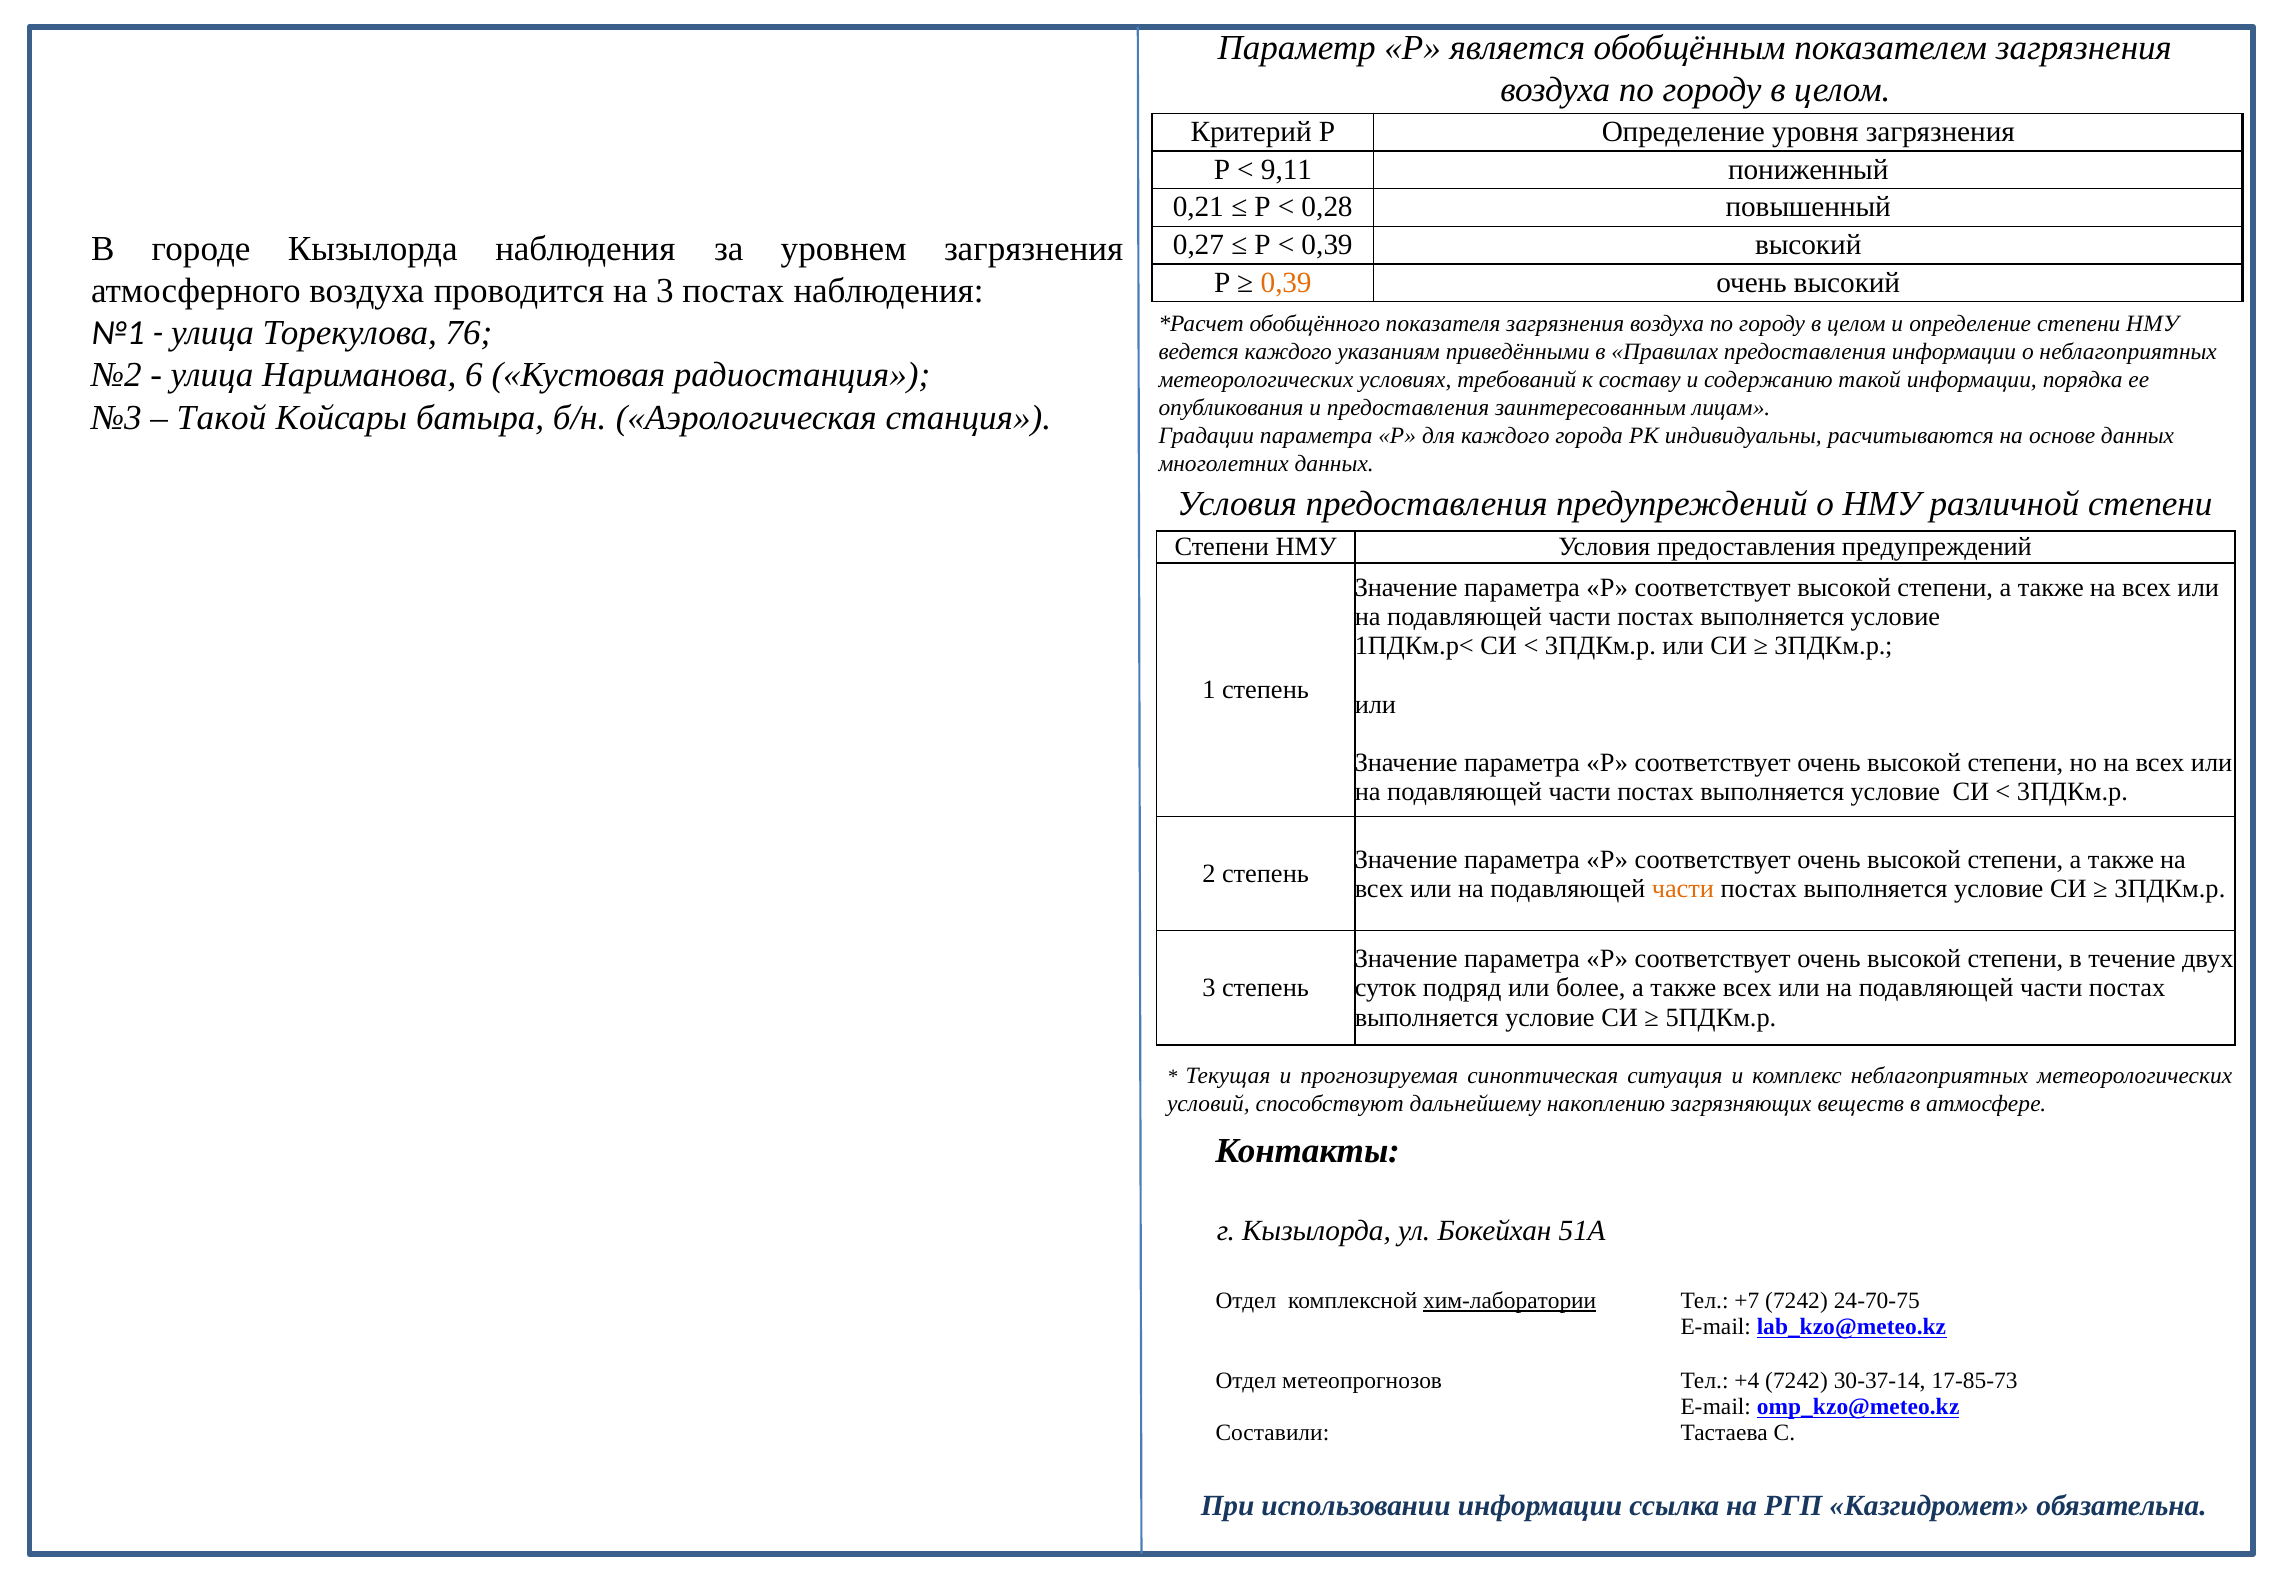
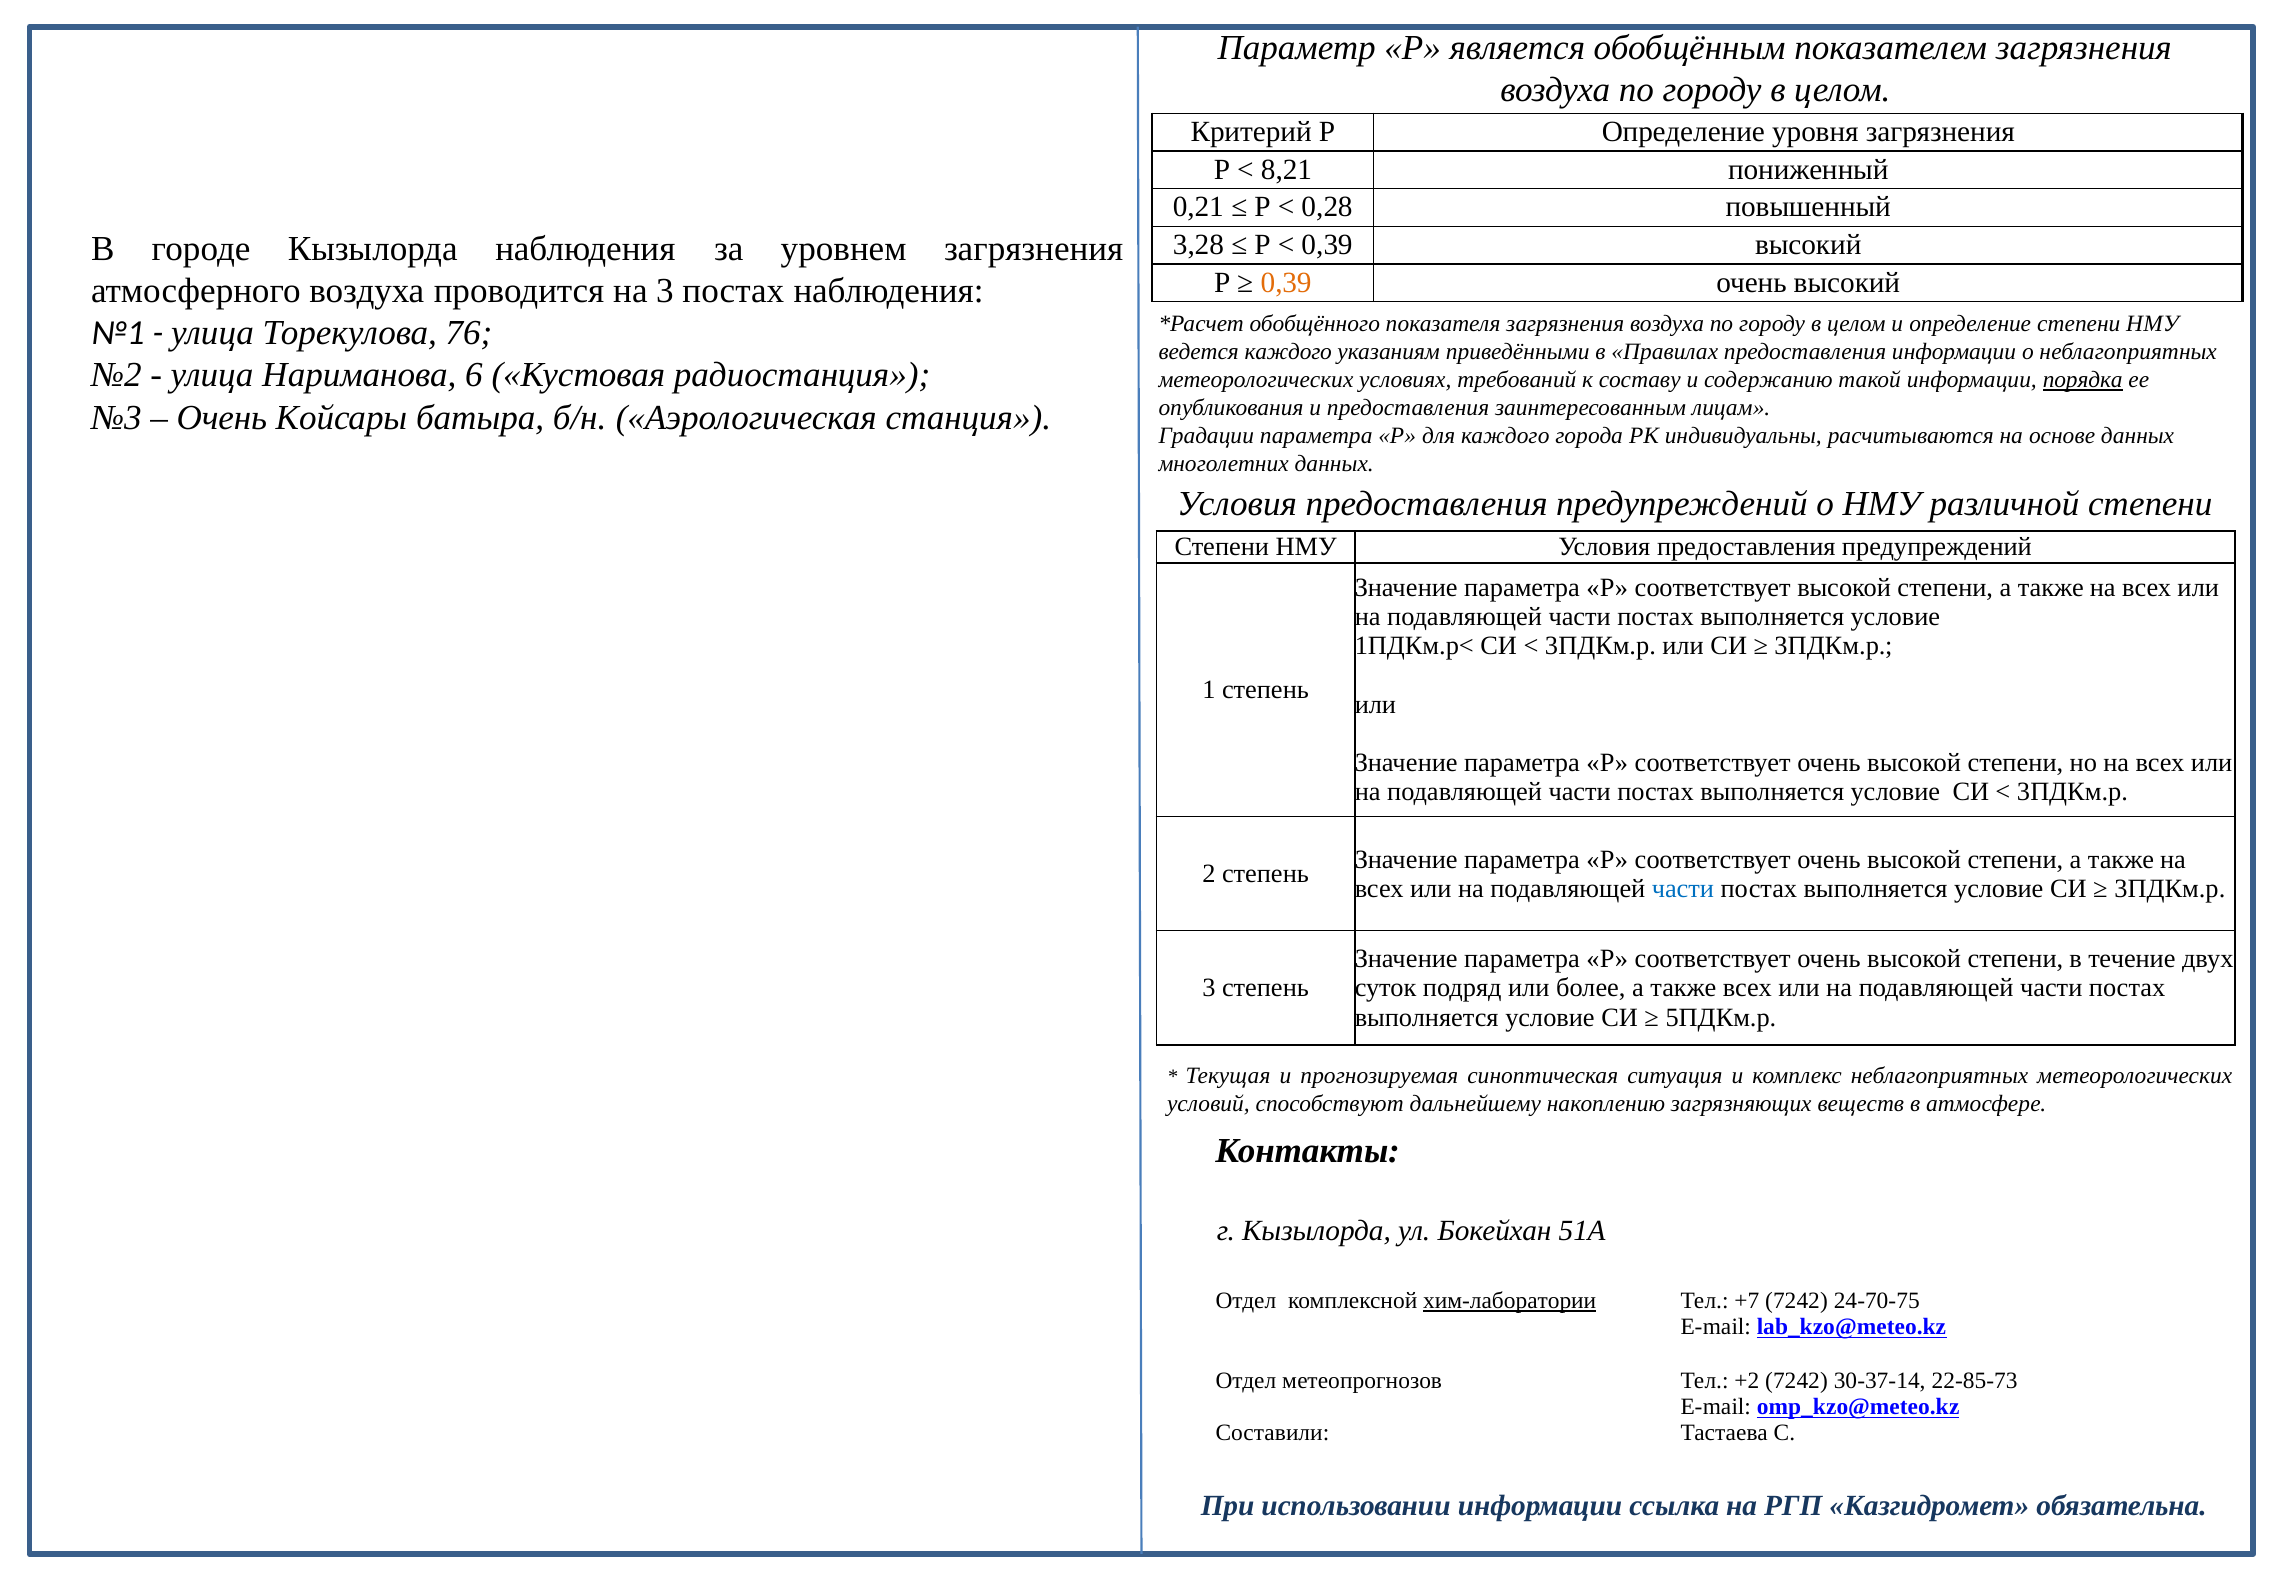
9,11: 9,11 -> 8,21 (1286, 170)
0,27: 0,27 -> 3,28 (1198, 245)
порядка underline: none -> present (2083, 380)
Такой: Такой -> Очень (222, 417)
части colour: orange -> blue (1683, 888)
+4: +4 -> +2 (1747, 1381)
17-85-73: 17-85-73 -> 22-85-73 (1975, 1381)
